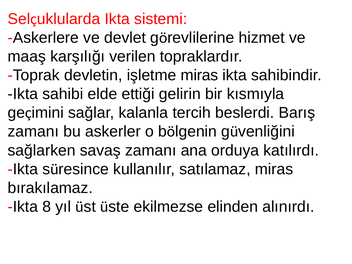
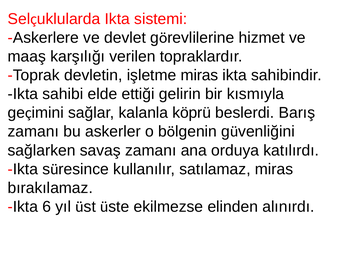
tercih: tercih -> köprü (192, 113)
8: 8 -> 6 (47, 207)
